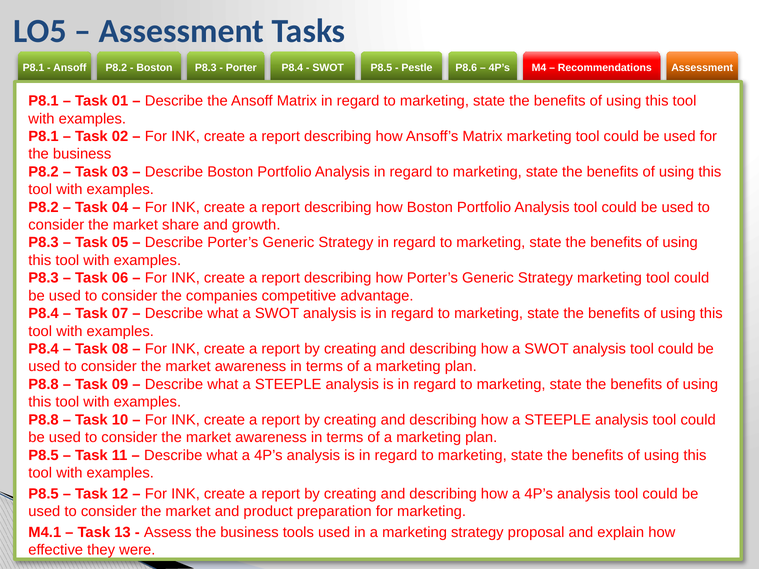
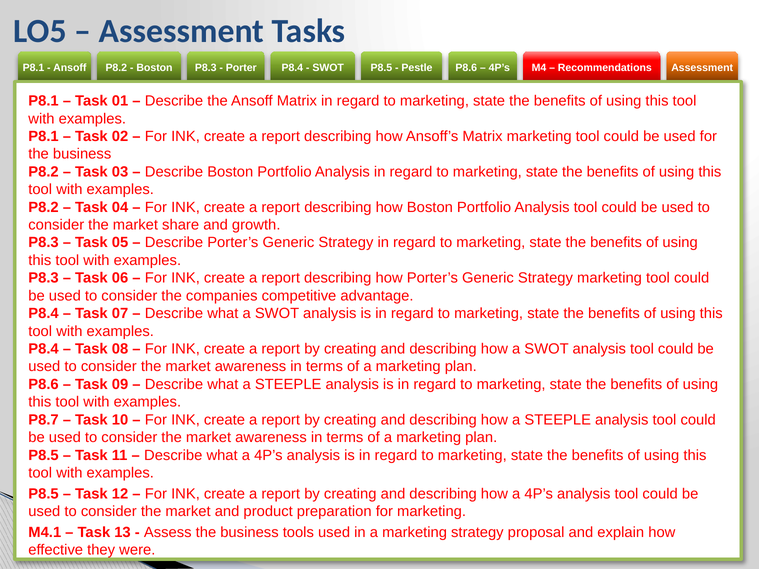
P8.8: P8.8 -> P8.6 (44, 384)
P8.8: P8.8 -> P8.7 (44, 420)
